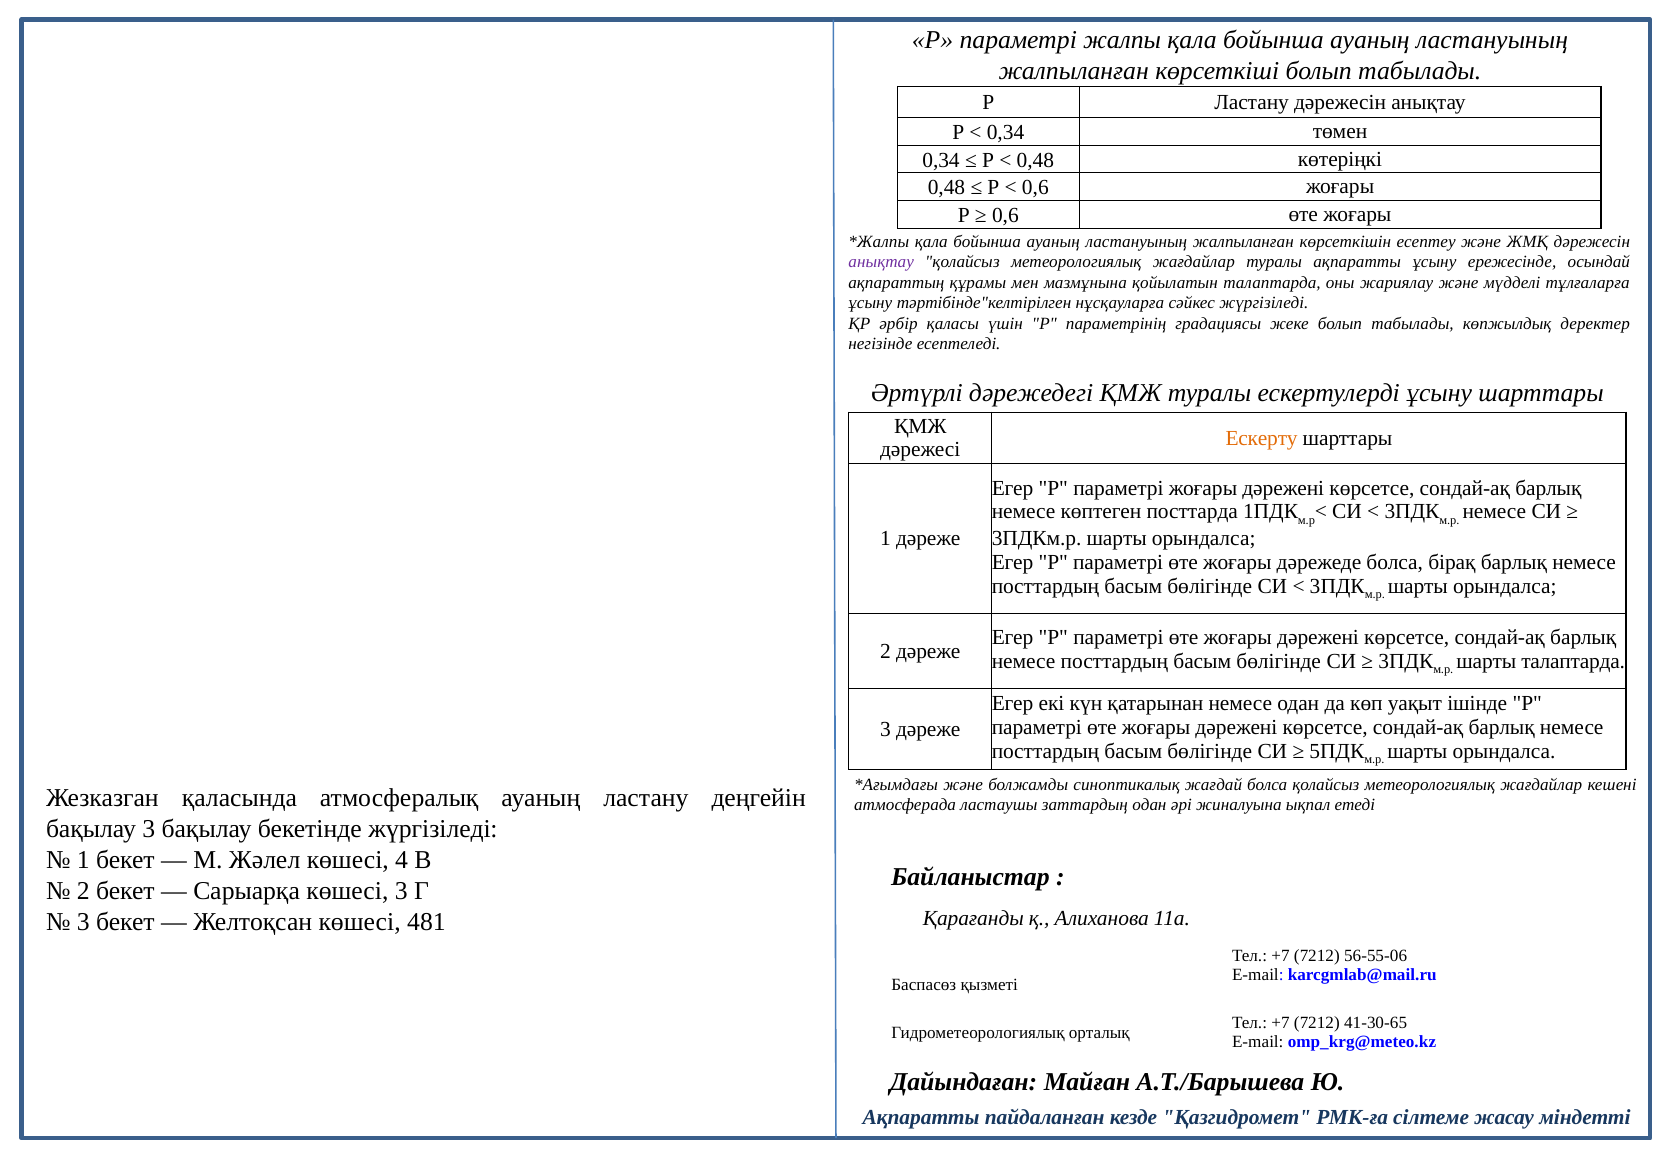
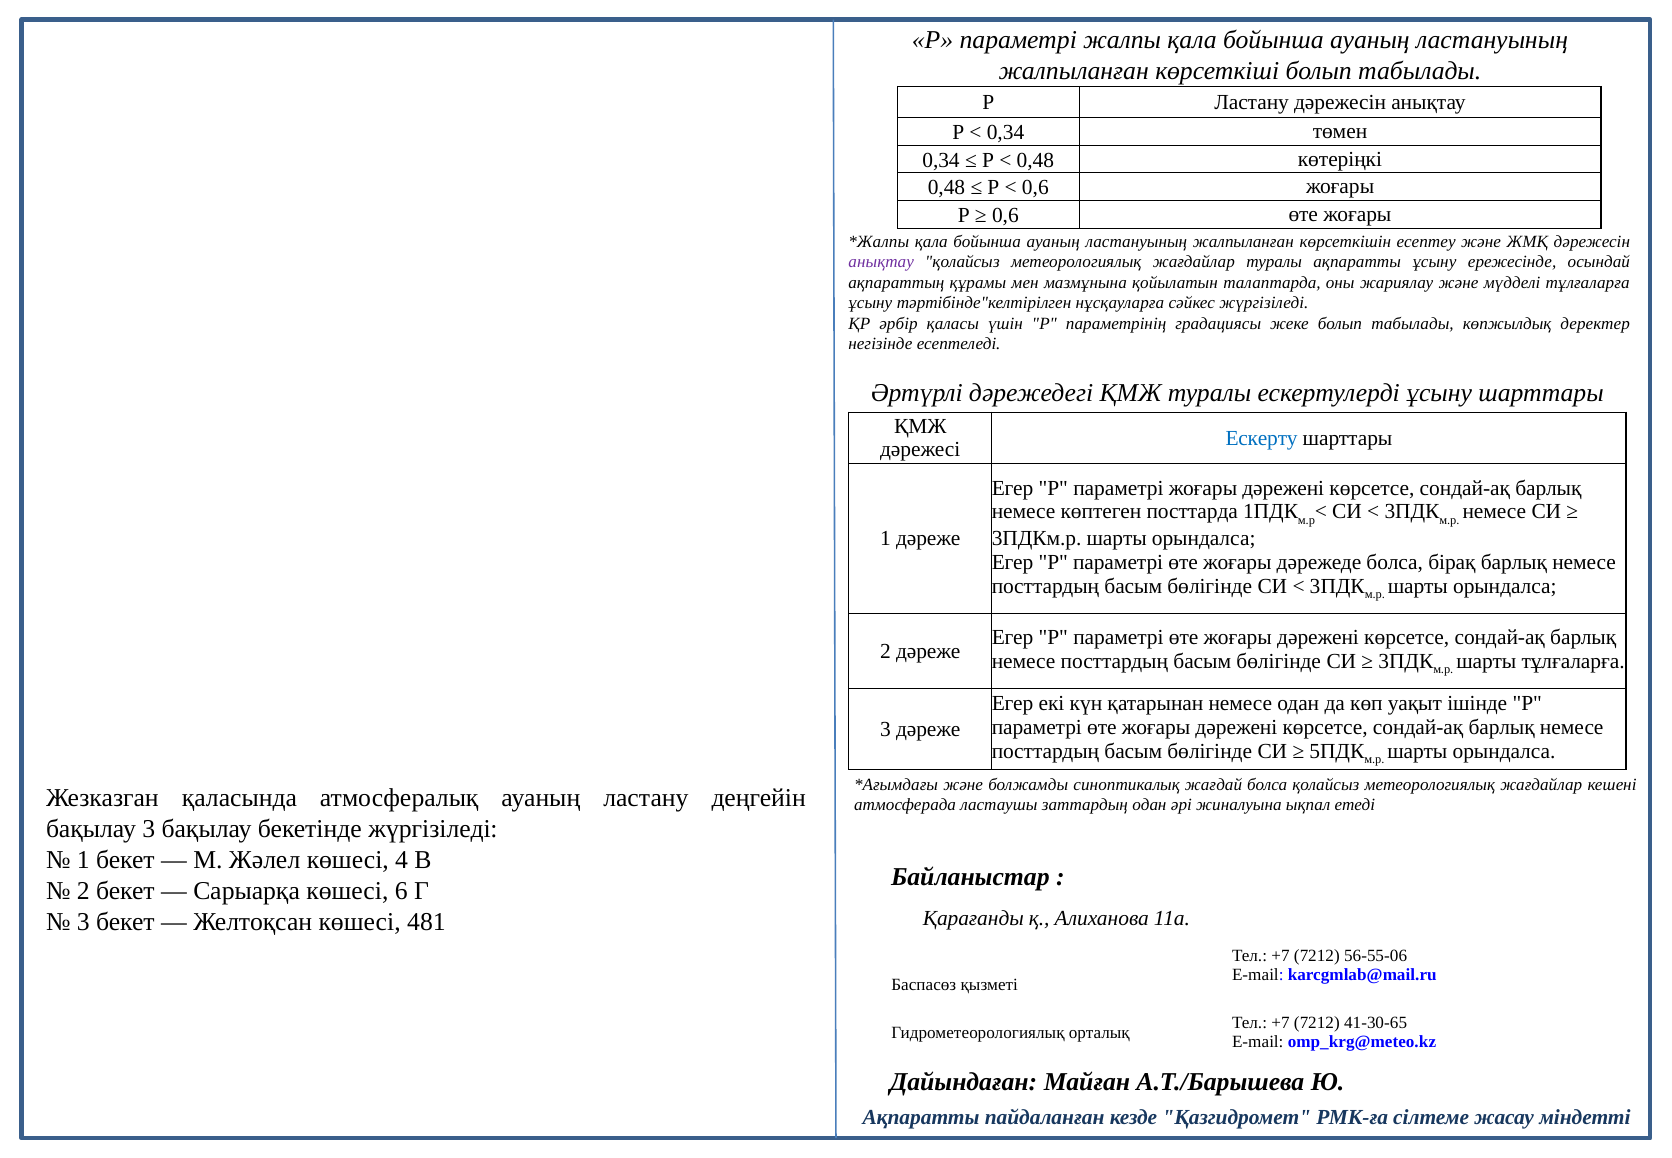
Ескерту colour: orange -> blue (1262, 438)
шарты талаптарда: талаптарда -> тұлғаларға (1573, 661)
көшесі 3: 3 -> 6 (401, 891)
